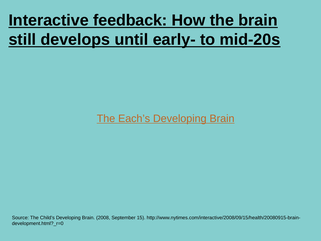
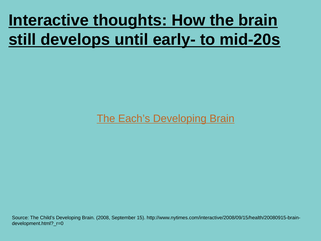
feedback: feedback -> thoughts (130, 20)
